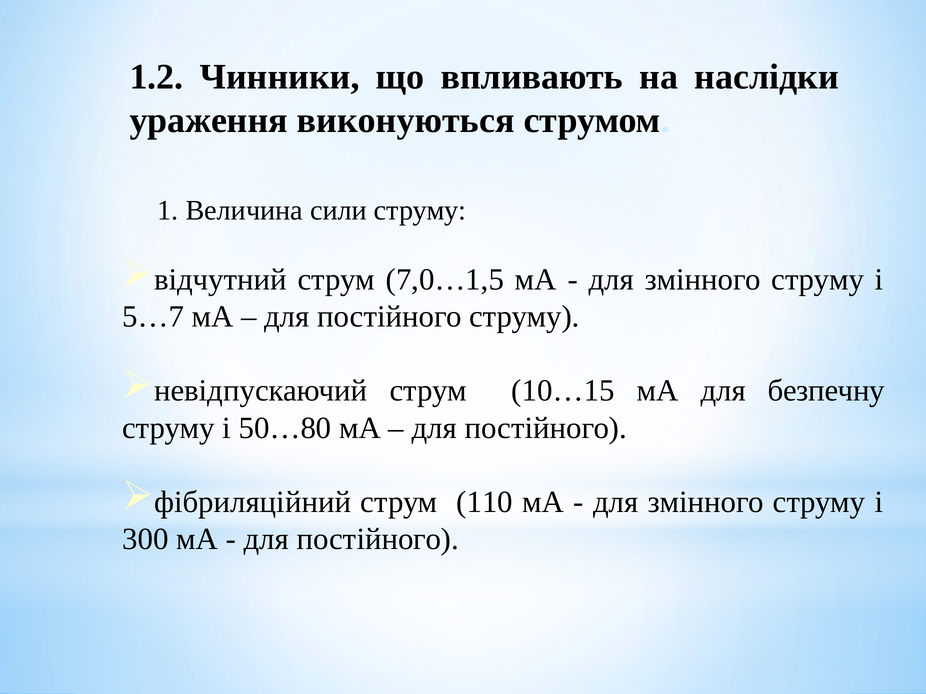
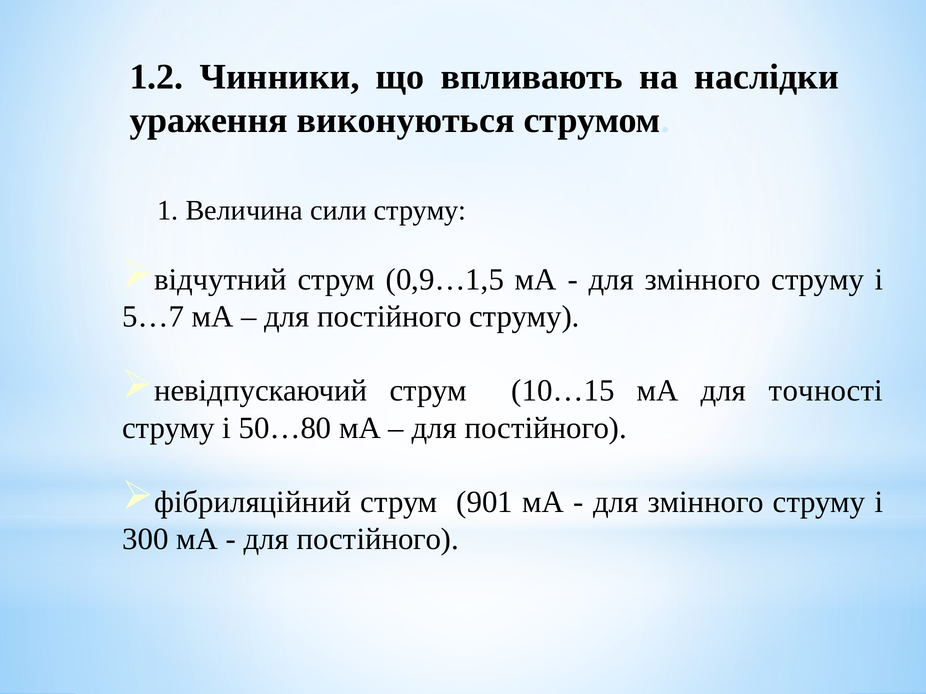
7,0…1,5: 7,0…1,5 -> 0,9…1,5 (445, 280)
безпечну: безпечну -> точності (826, 391)
110: 110 -> 901 (485, 502)
